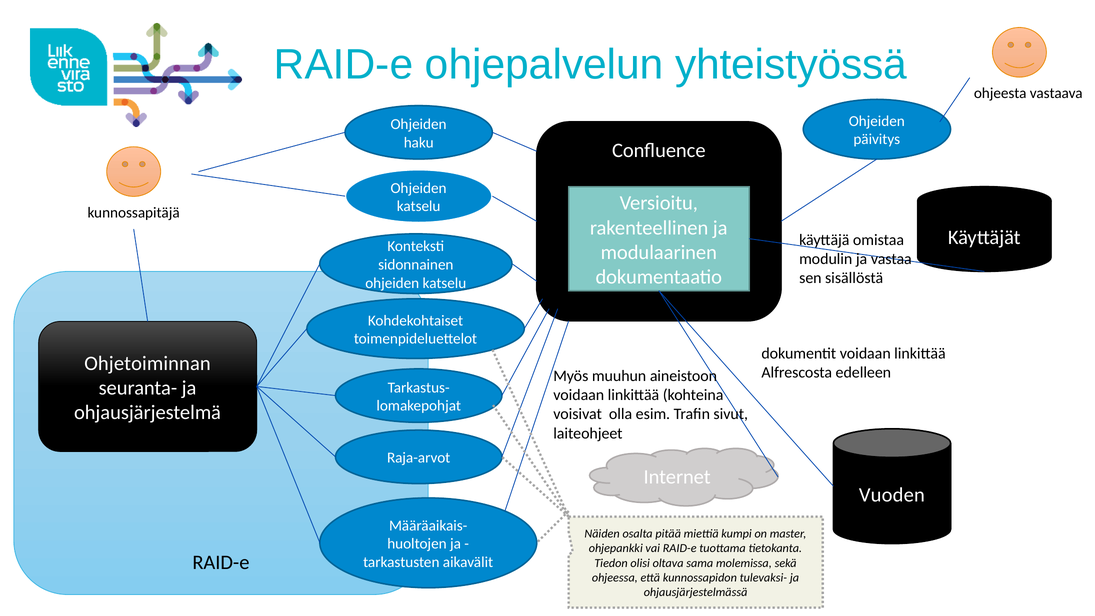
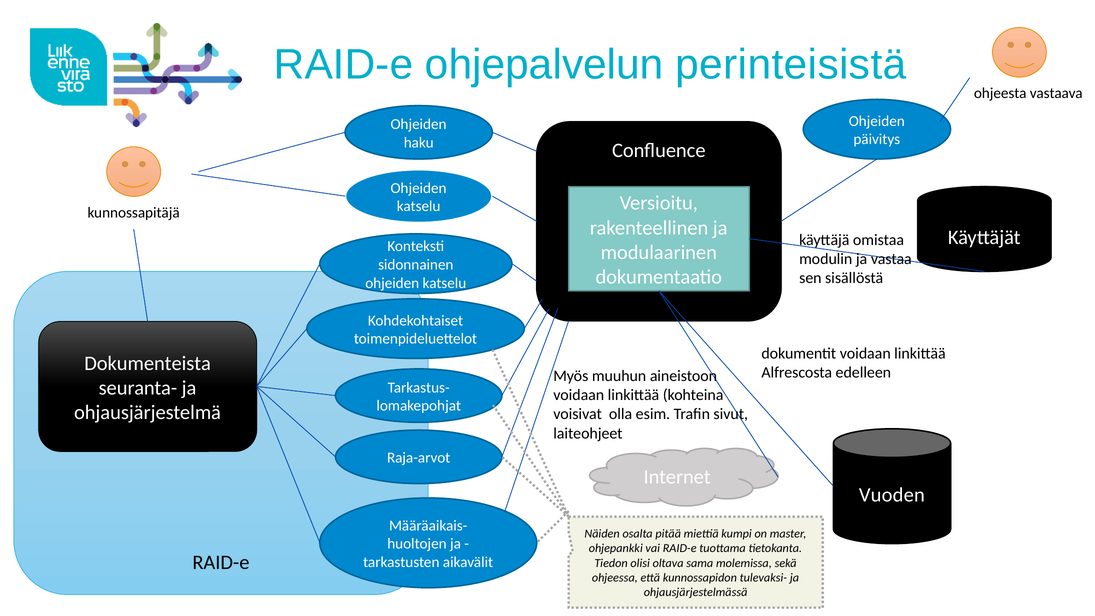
yhteistyössä: yhteistyössä -> perinteisistä (791, 65)
Ohjetoiminnan: Ohjetoiminnan -> Dokumenteista (148, 363)
